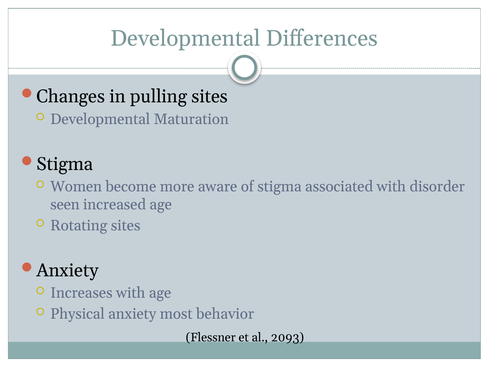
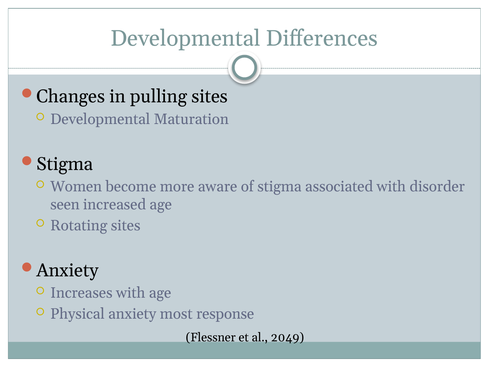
behavior: behavior -> response (225, 314)
2093: 2093 -> 2049 (287, 337)
